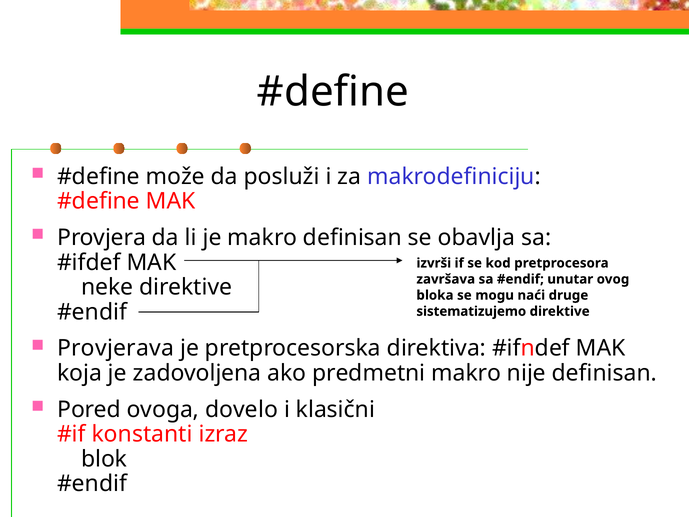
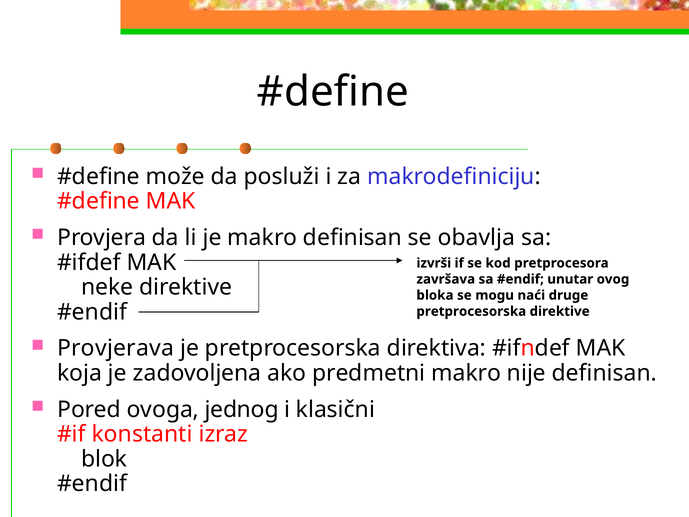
sistematizujemo: sistematizujemo -> pretprocesorska (471, 311)
dovelo: dovelo -> jednog (242, 409)
